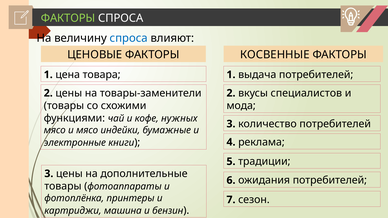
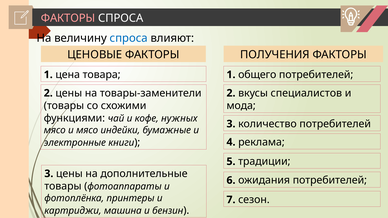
ФАКТОРЫ colour: light green -> pink (68, 18)
КОСВЕННЫЕ: КОСВЕННЫЕ -> ПОЛУЧЕНИЯ (275, 55)
выдача: выдача -> общего (257, 75)
